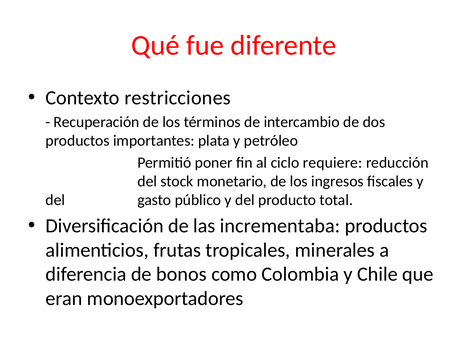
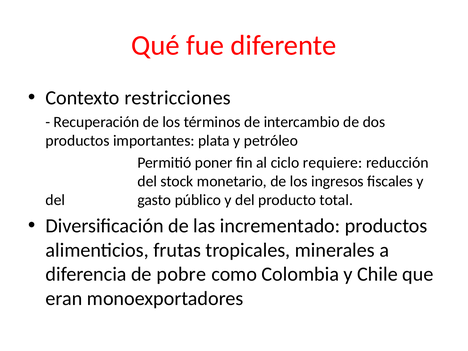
incrementaba: incrementaba -> incrementado (280, 226)
bonos: bonos -> pobre (181, 274)
